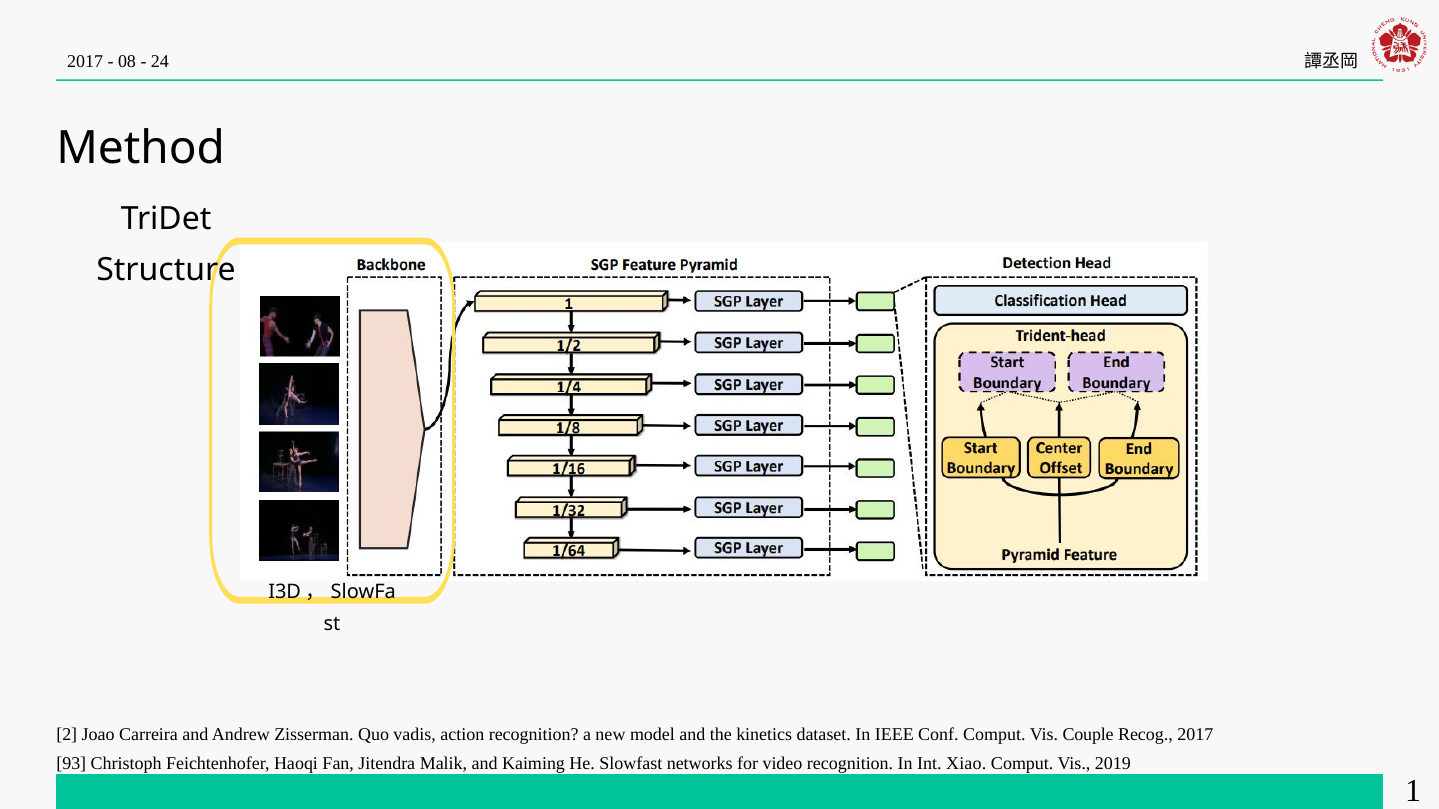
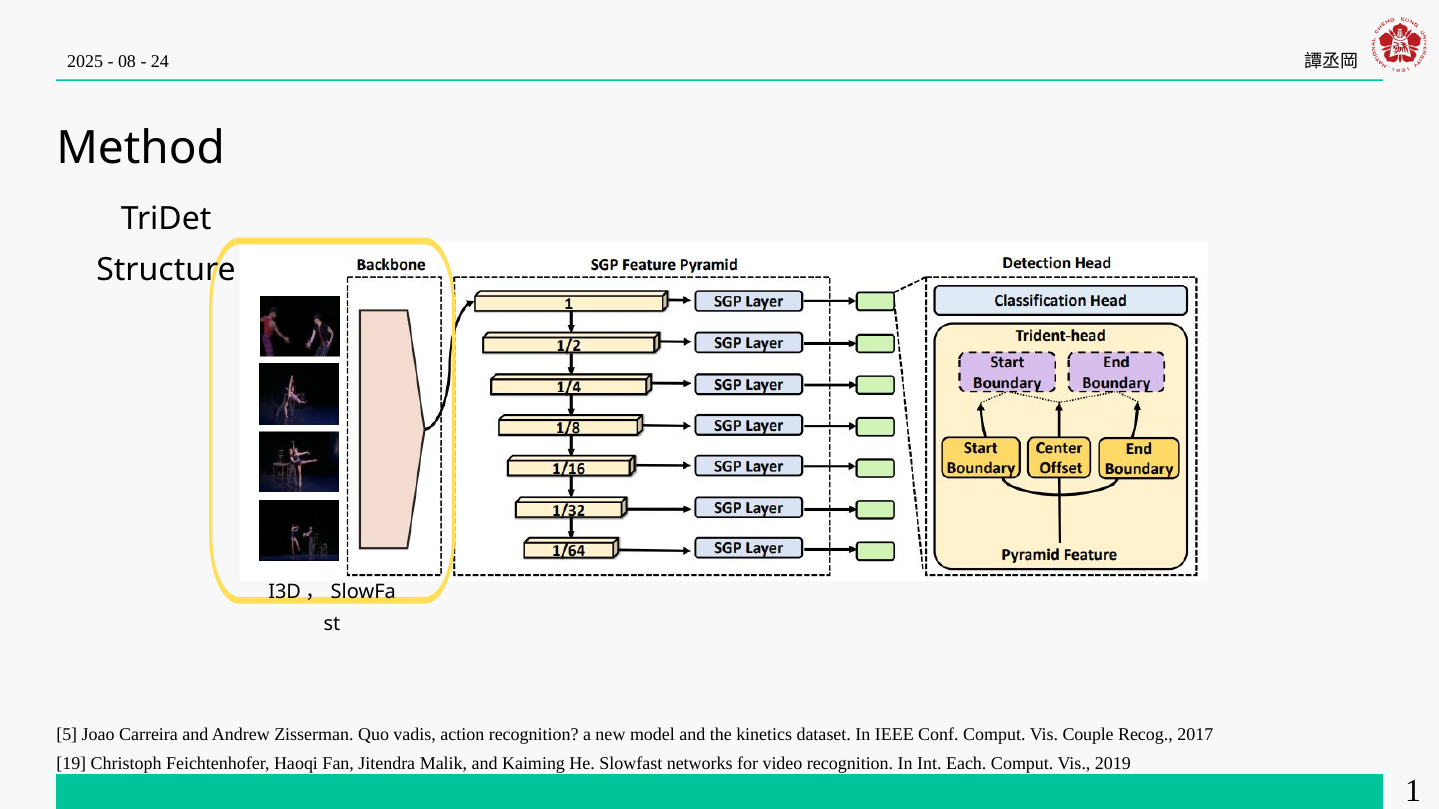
2017: 2017 -> 2025 (85, 62)
2: 2 -> 5 (67, 735)
93: 93 -> 19 (71, 764)
Xiao: Xiao -> Each (966, 764)
